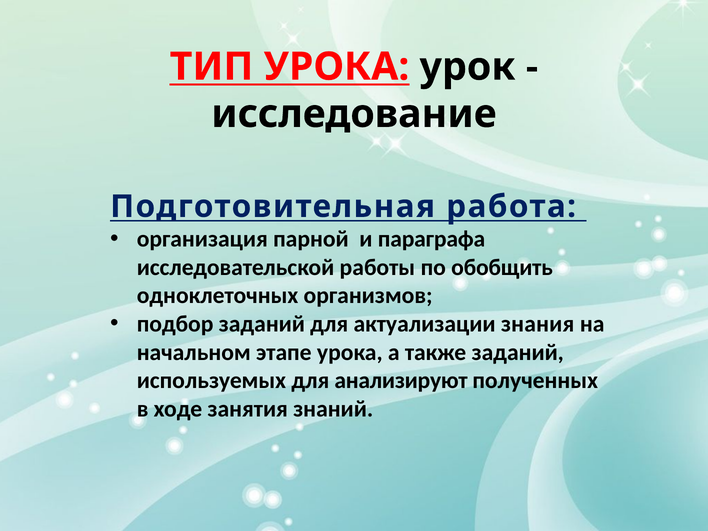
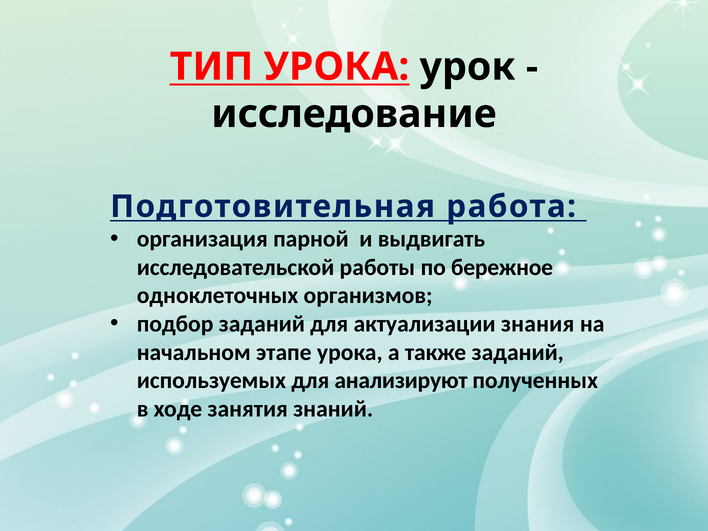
параграфа: параграфа -> выдвигать (432, 239)
обобщить: обобщить -> бережное (502, 267)
